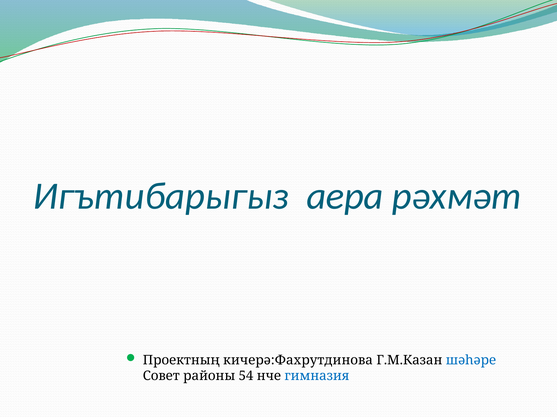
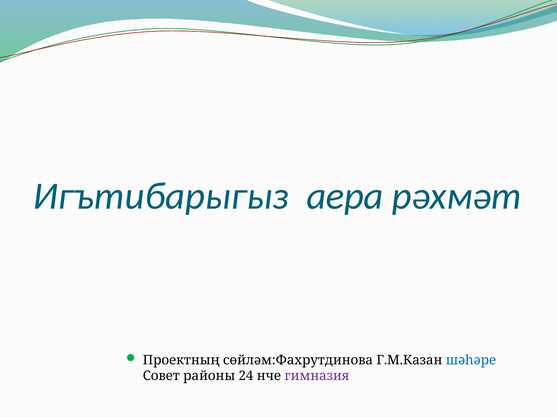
кичерә:Фахрутдинова: кичерә:Фахрутдинова -> сөйләм:Фахрутдинова (298, 361)
54: 54 -> 24 (246, 377)
гимназия colour: blue -> purple (317, 377)
